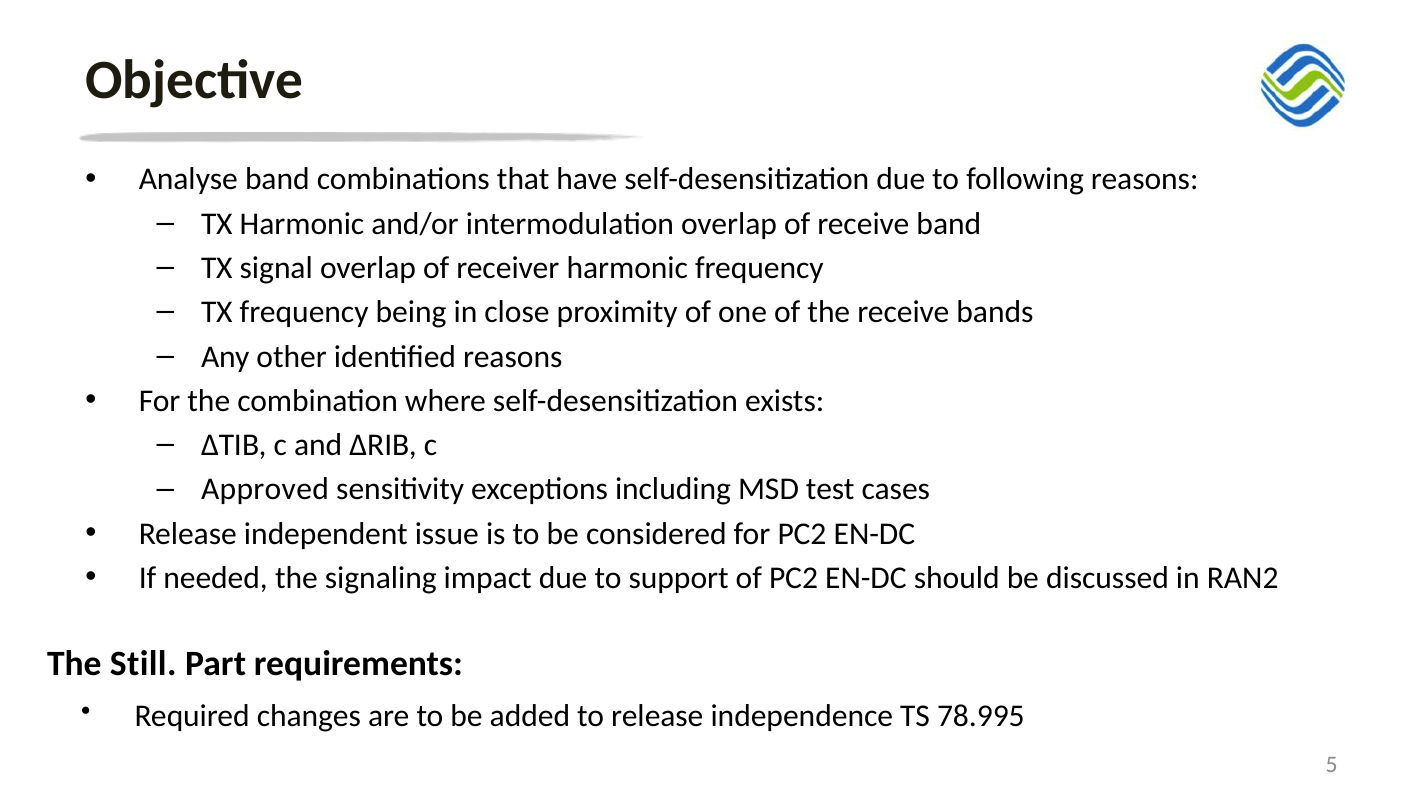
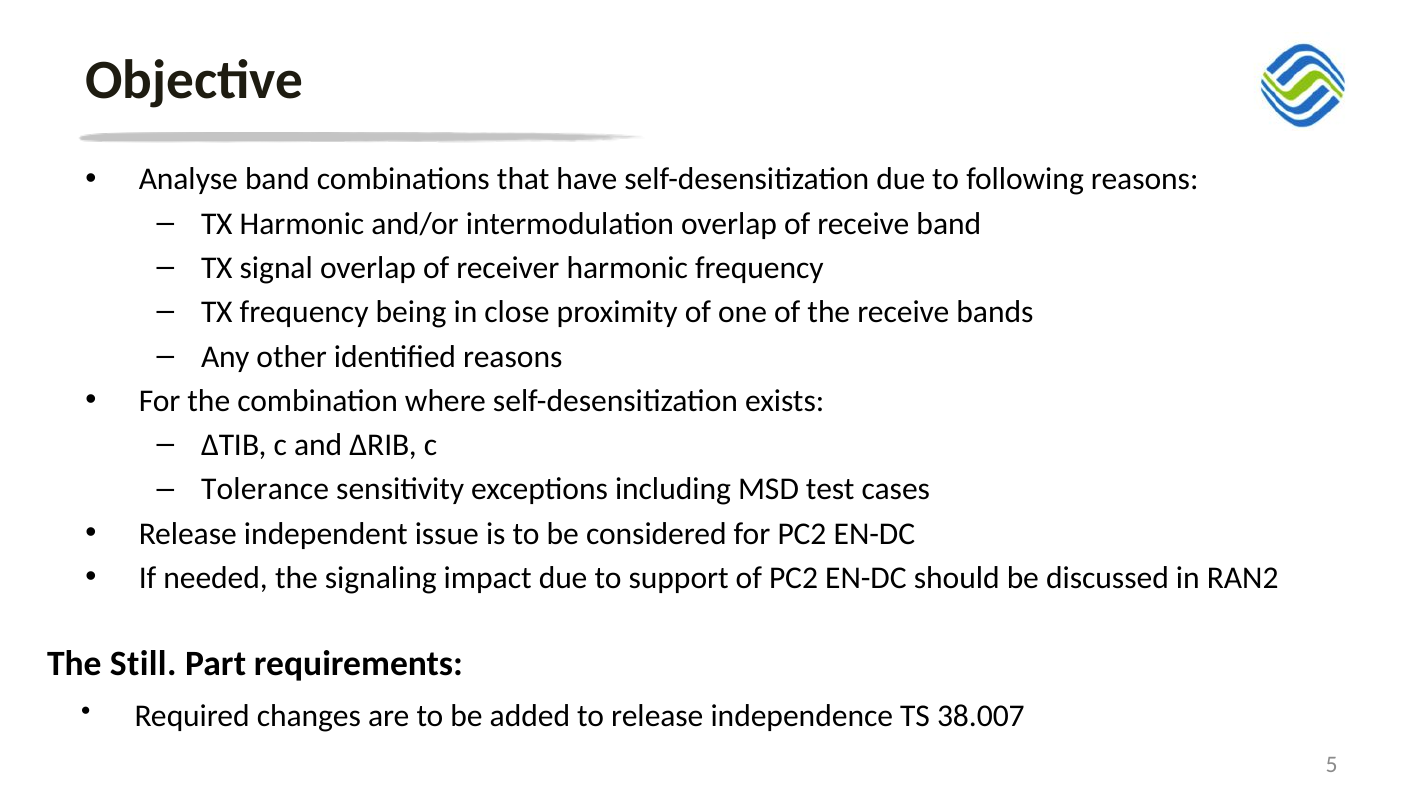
Approved: Approved -> Tolerance (265, 489)
78.995: 78.995 -> 38.007 (981, 716)
